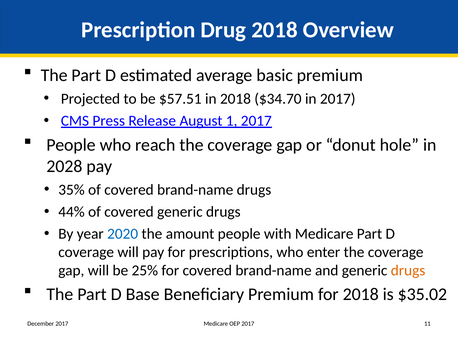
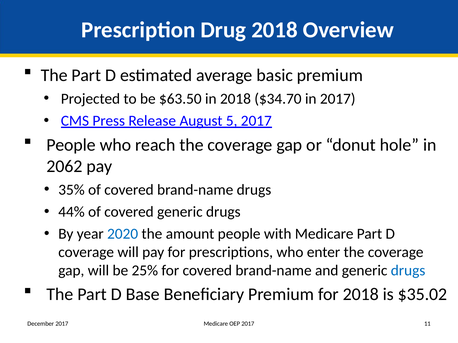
$57.51: $57.51 -> $63.50 (180, 99)
1: 1 -> 5 (232, 121)
2028: 2028 -> 2062 (65, 166)
drugs colour: orange -> blue (408, 271)
